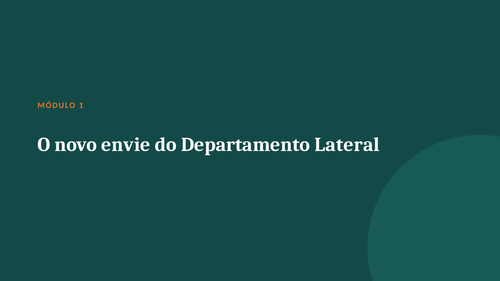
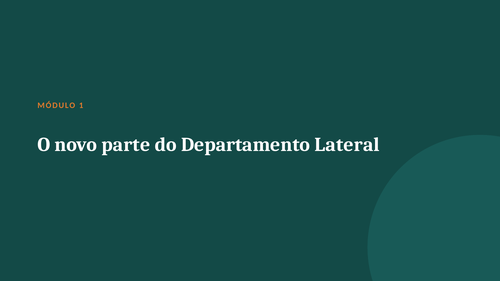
envie: envie -> parte (126, 145)
